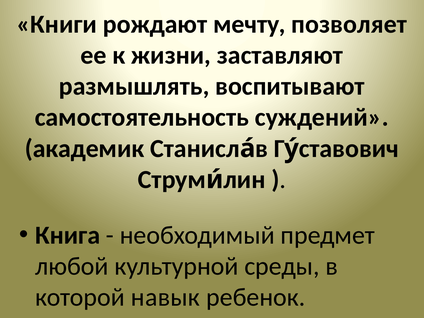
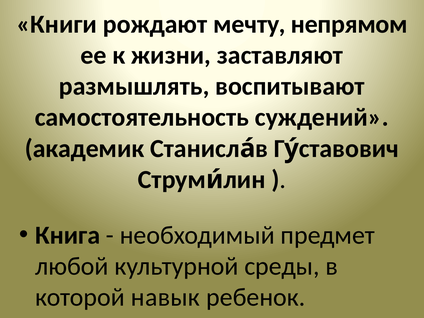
позволяет: позволяет -> непрямом (349, 24)
